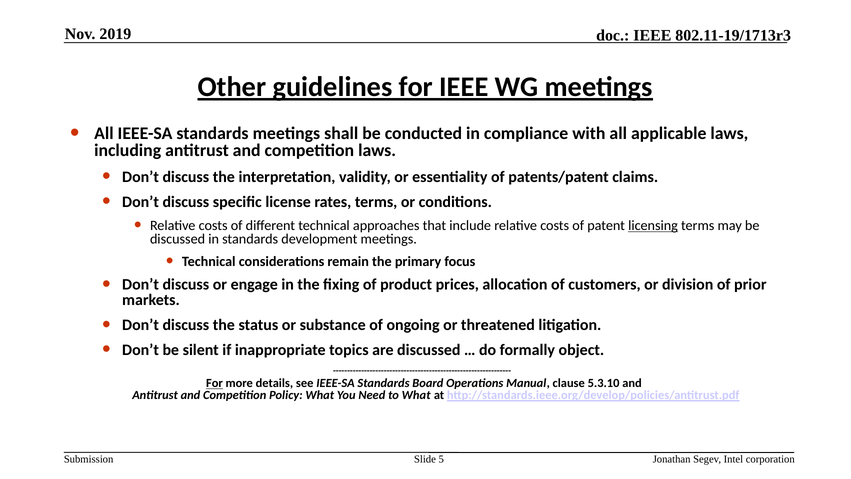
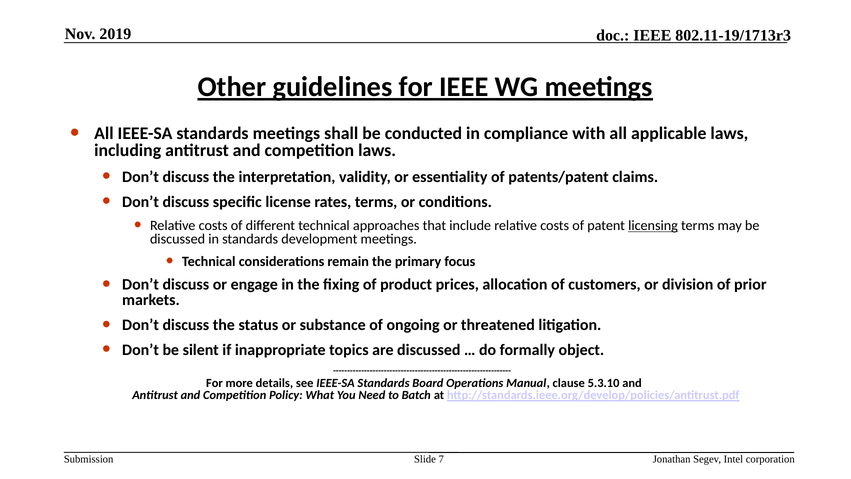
For underline: present -> none (214, 383)
to What: What -> Batch (416, 395)
5: 5 -> 7 (441, 459)
